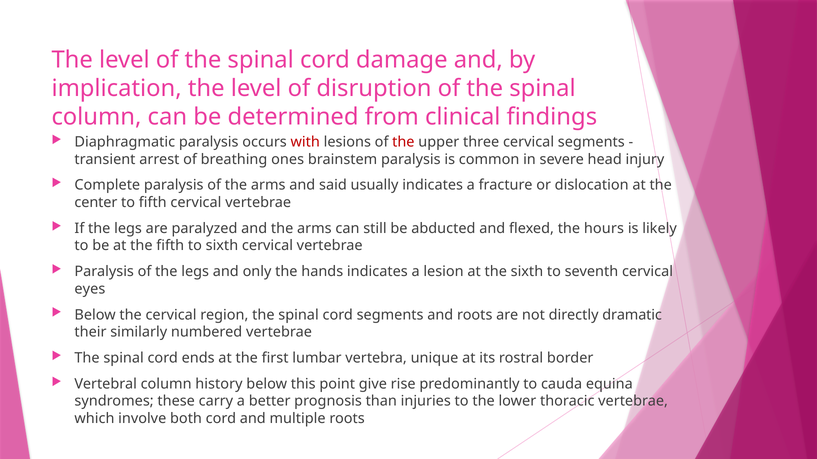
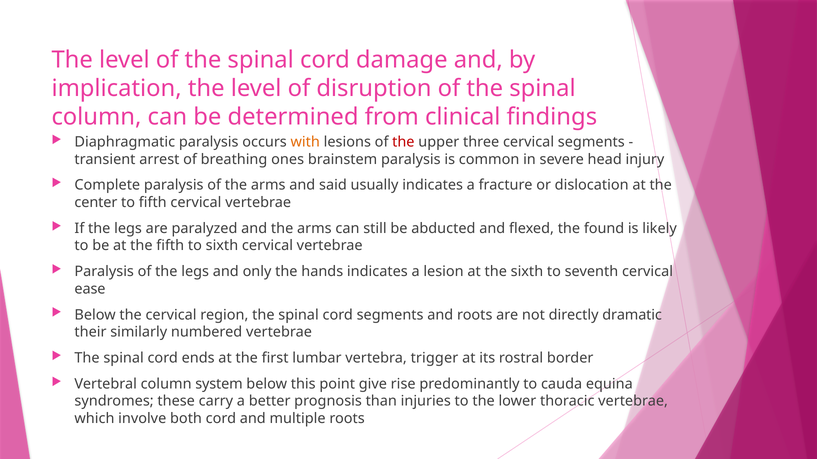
with colour: red -> orange (305, 142)
hours: hours -> found (604, 229)
eyes: eyes -> ease (90, 289)
unique: unique -> trigger (434, 358)
history: history -> system (219, 384)
